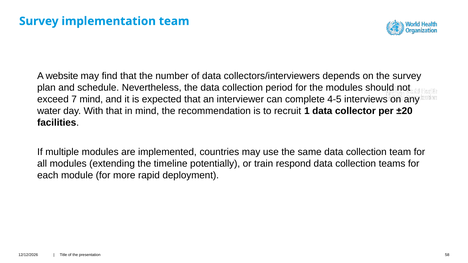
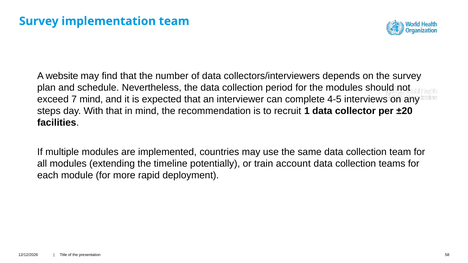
water: water -> steps (49, 111)
respond: respond -> account (293, 164)
